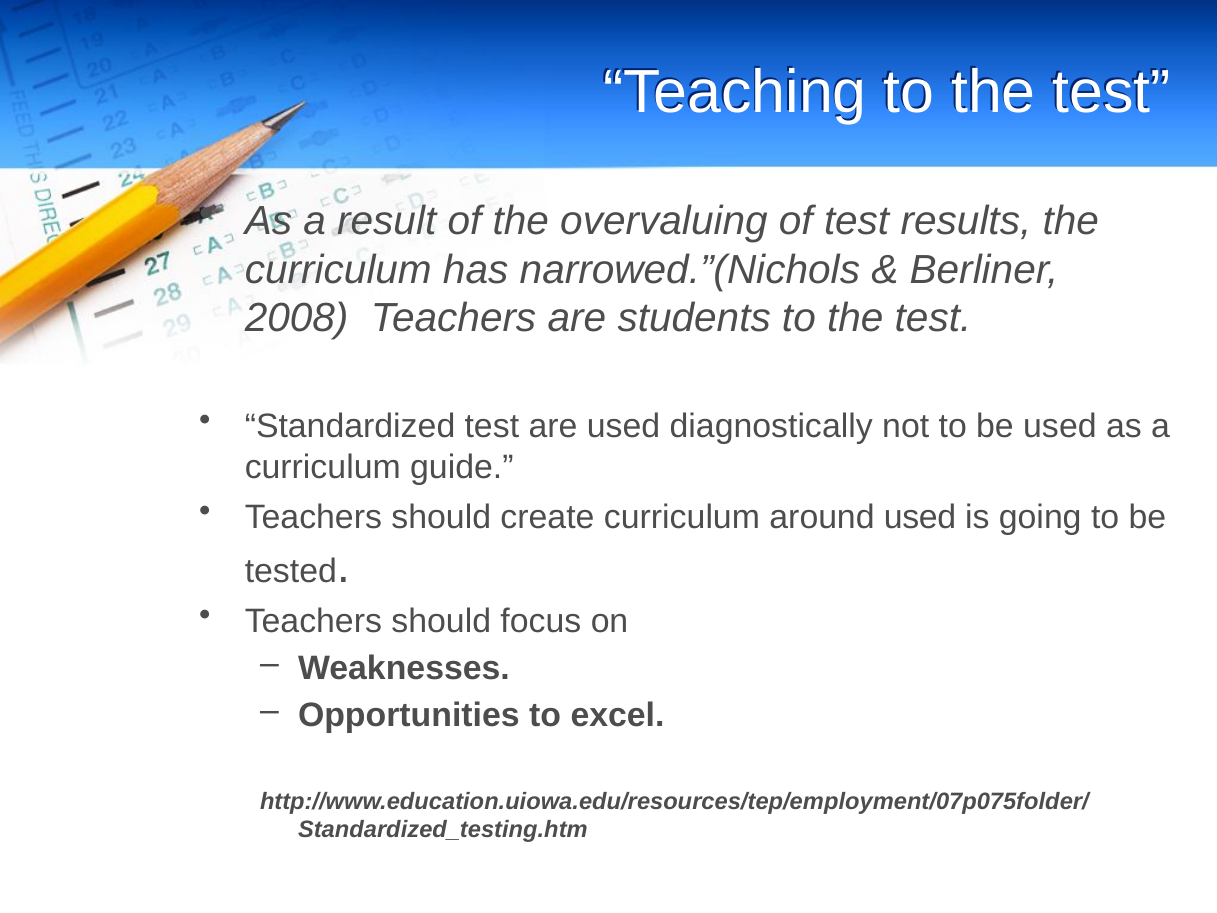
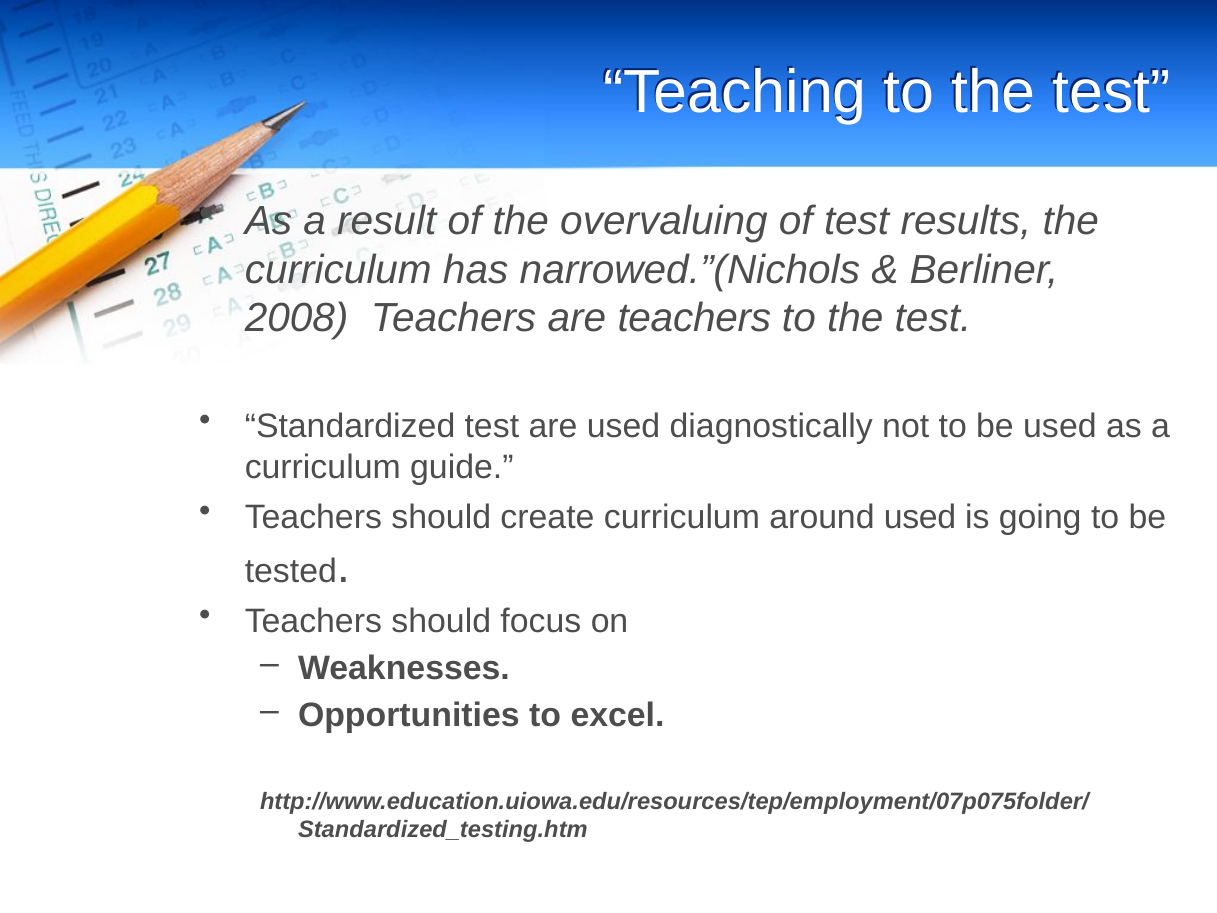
are students: students -> teachers (694, 318)
